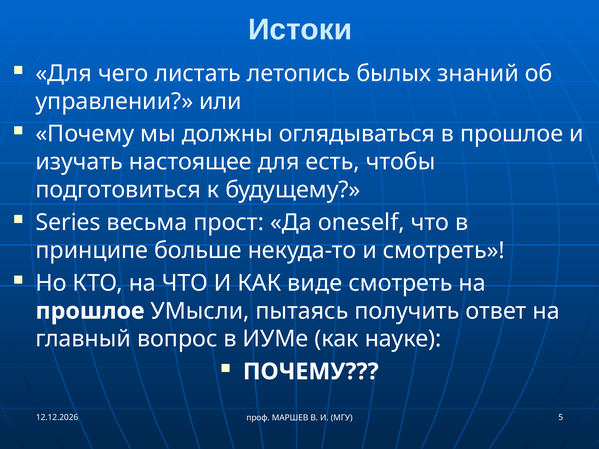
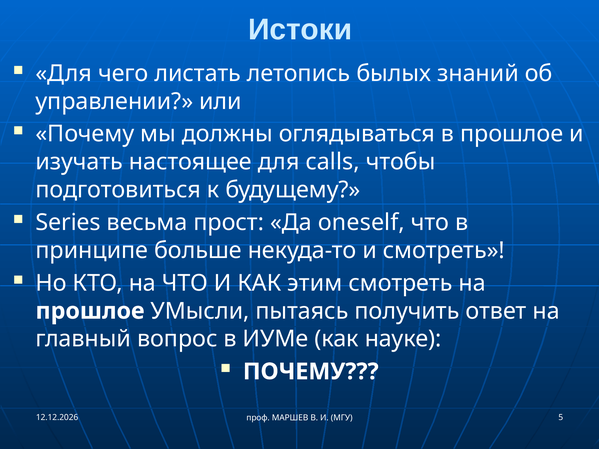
есть: есть -> calls (333, 162)
виде: виде -> этим (315, 283)
